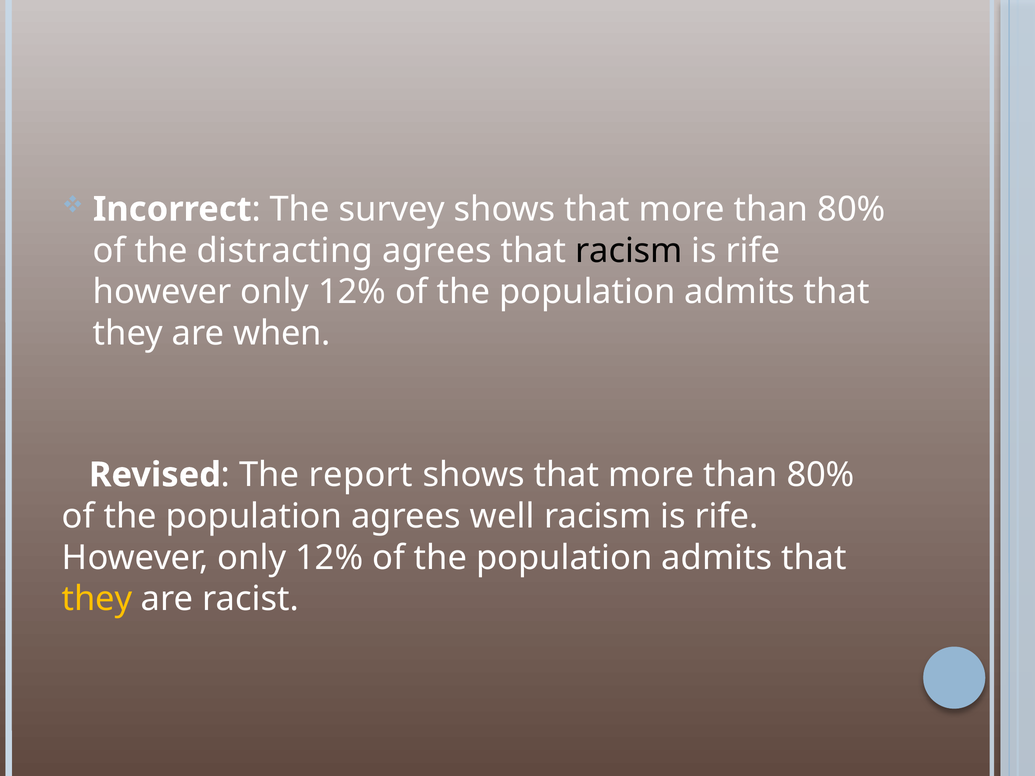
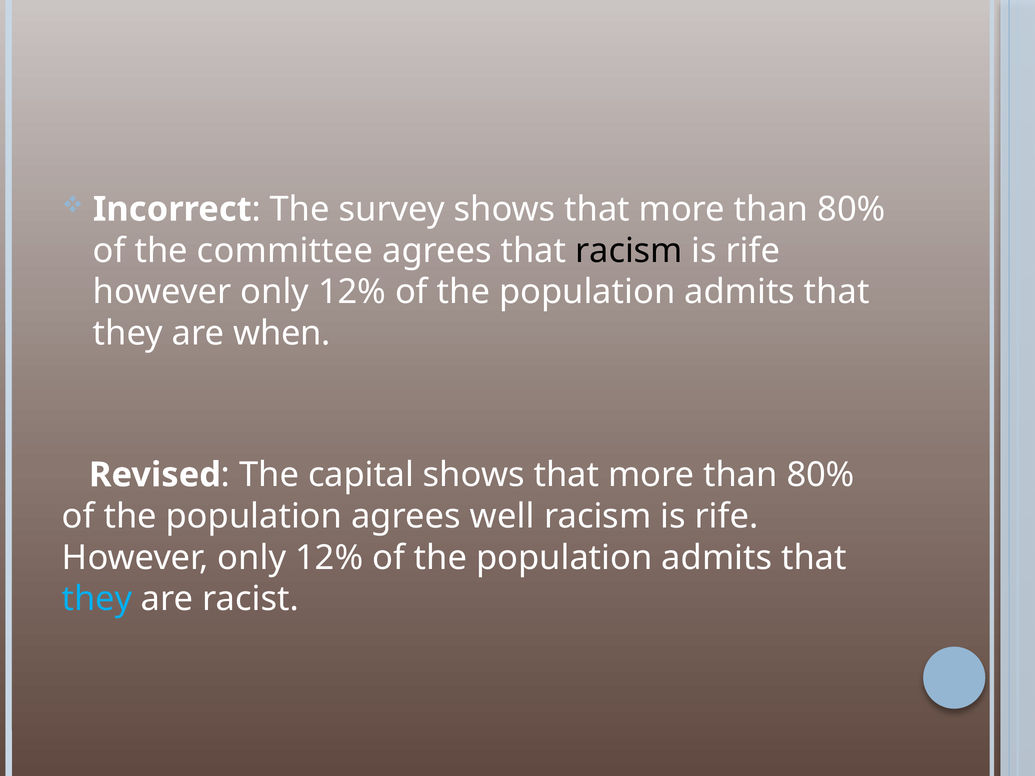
distracting: distracting -> committee (285, 251)
report: report -> capital (361, 475)
they colour: yellow -> light blue (97, 599)
